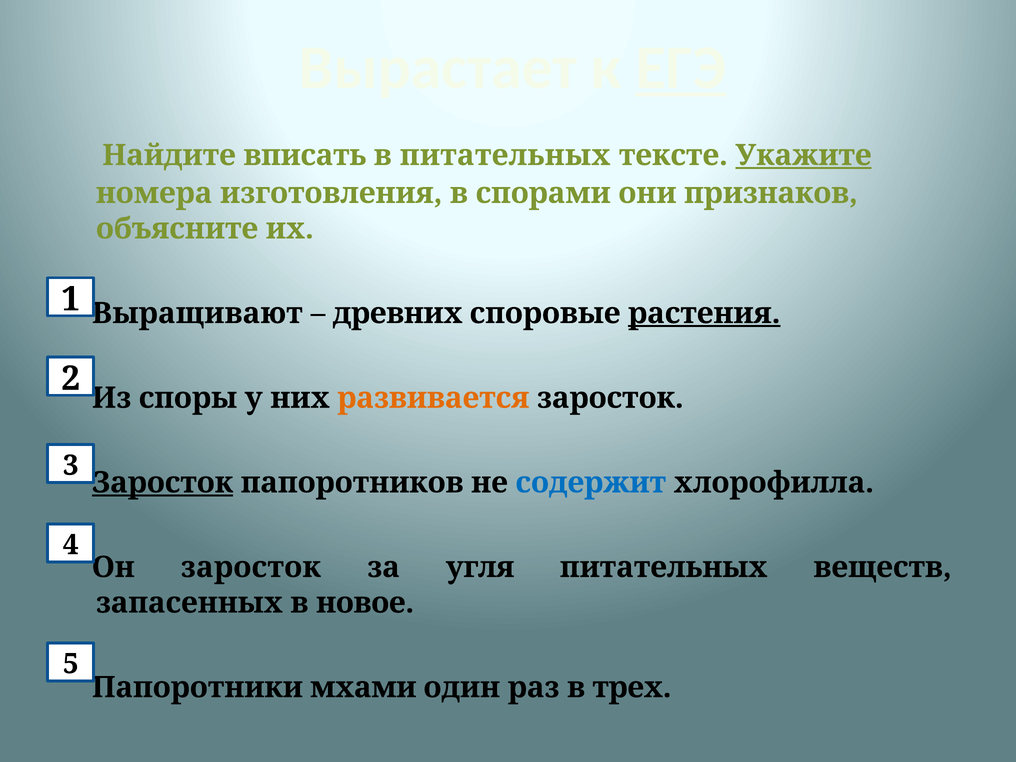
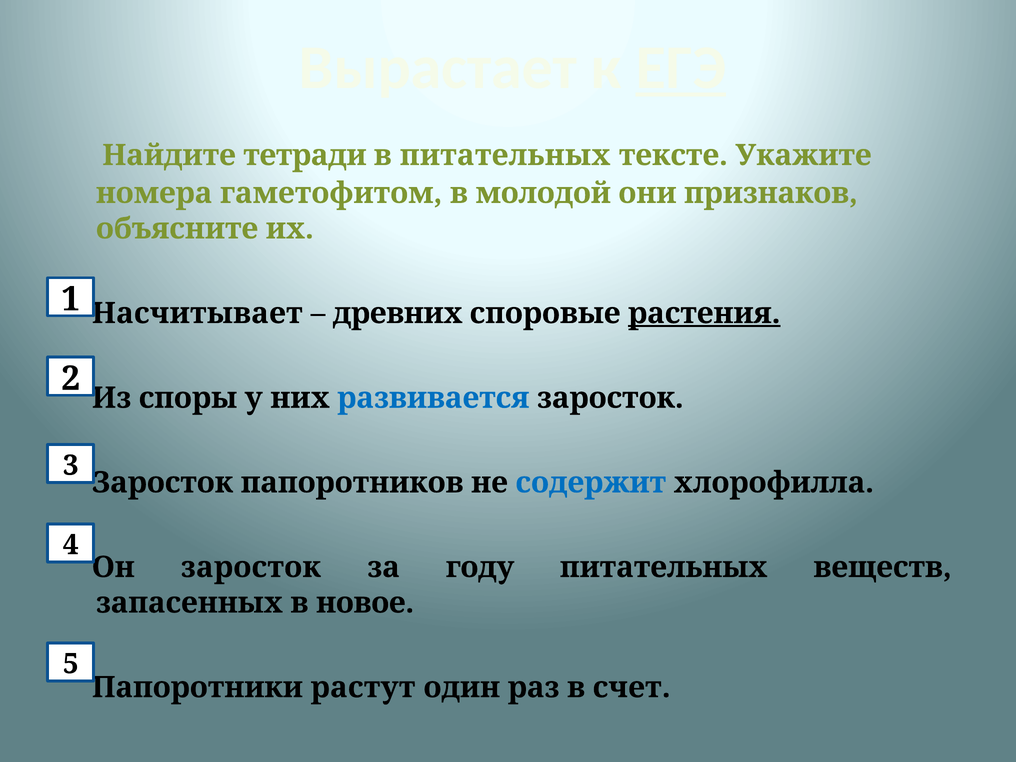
вписать: вписать -> тетради (305, 155)
Укажите underline: present -> none (804, 155)
изготовления: изготовления -> гаметофитом (331, 193)
спорами: спорами -> молодой (543, 193)
Выращивают: Выращивают -> Насчитывает (197, 313)
развивается colour: orange -> blue (433, 398)
Заросток underline: present -> none (162, 483)
угля: угля -> году (480, 567)
мхами: мхами -> растут (363, 687)
трех: трех -> счет (632, 687)
